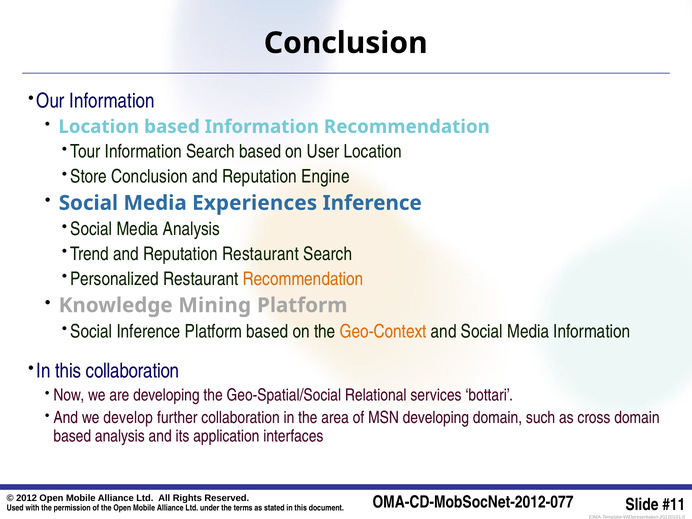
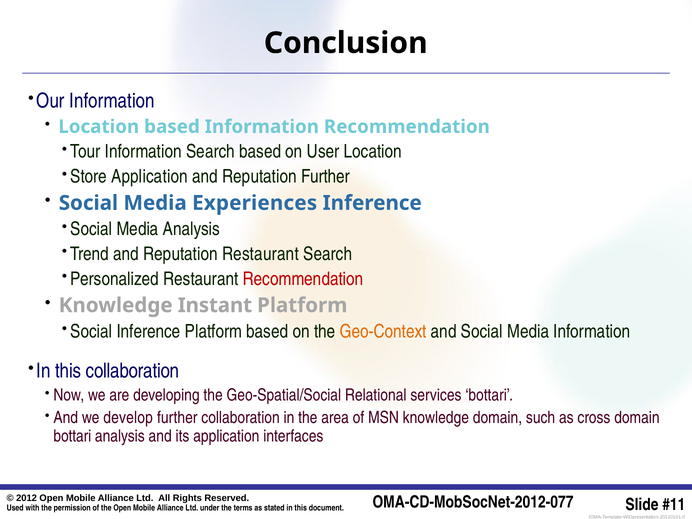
Store Conclusion: Conclusion -> Application (150, 177)
Reputation Engine: Engine -> Further (326, 177)
Recommendation colour: orange -> red (303, 279)
Mining: Mining -> Instant (215, 305)
MSN developing: developing -> knowledge (436, 418)
based: based -> bottari (72, 436)
